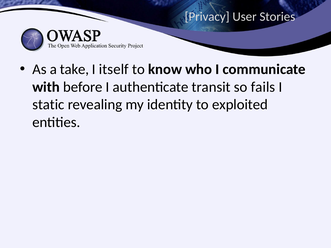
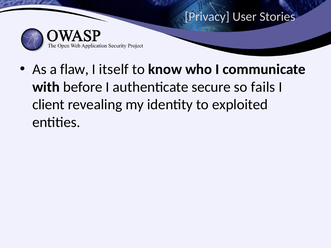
take: take -> flaw (74, 69)
transit: transit -> secure (211, 87)
static: static -> client (48, 105)
